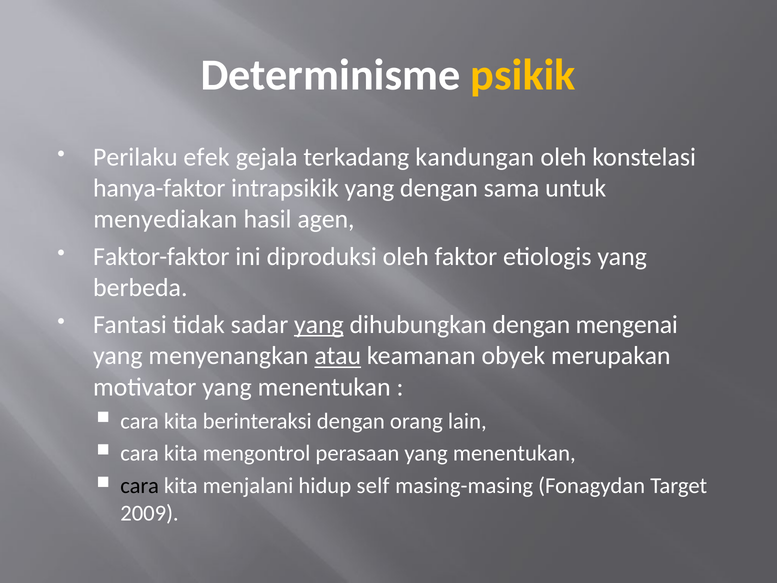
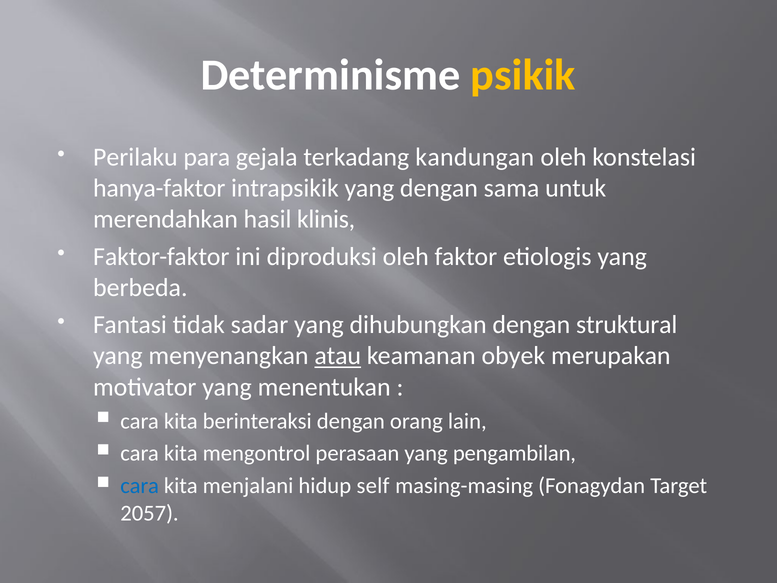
efek: efek -> para (207, 157)
menyediakan: menyediakan -> merendahkan (166, 219)
agen: agen -> klinis (326, 219)
yang underline: present -> none (319, 325)
mengenai: mengenai -> struktural (627, 325)
perasaan yang menentukan: menentukan -> pengambilan (514, 453)
cara colour: black -> blue (140, 486)
2009: 2009 -> 2057 (150, 513)
